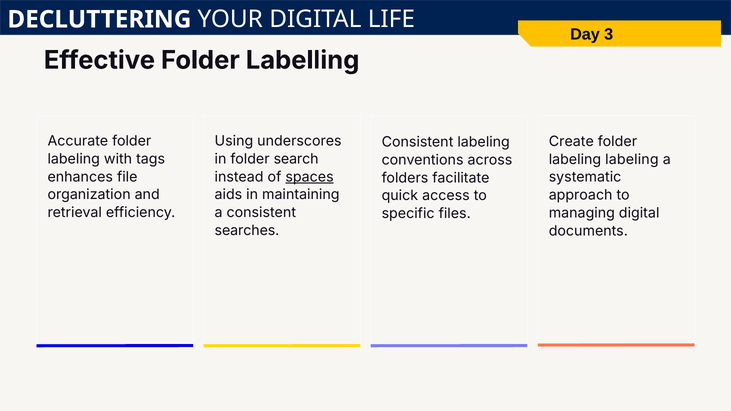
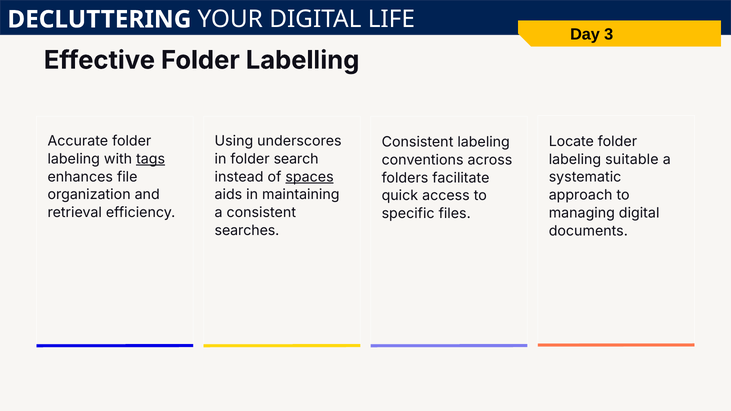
Create: Create -> Locate (571, 142)
tags underline: none -> present (151, 159)
labeling labeling: labeling -> suitable (632, 159)
